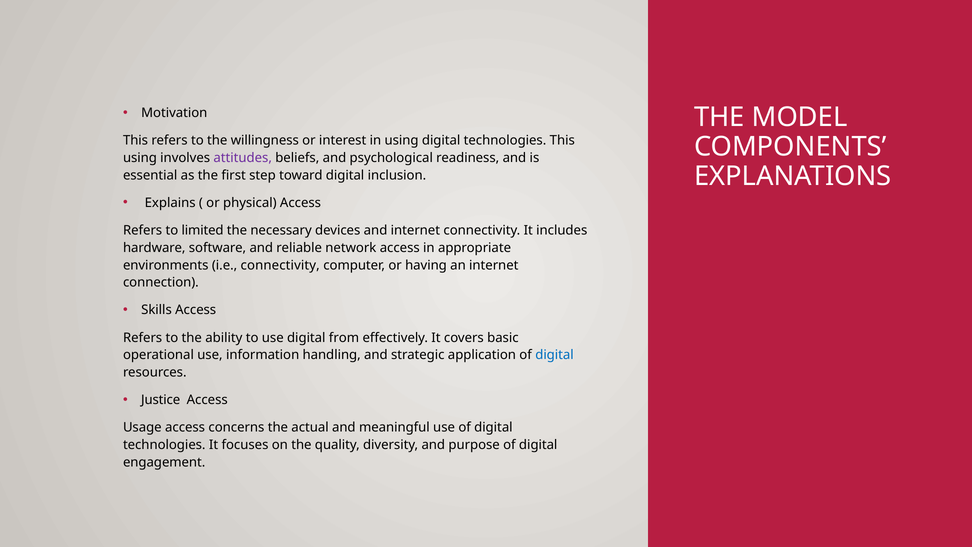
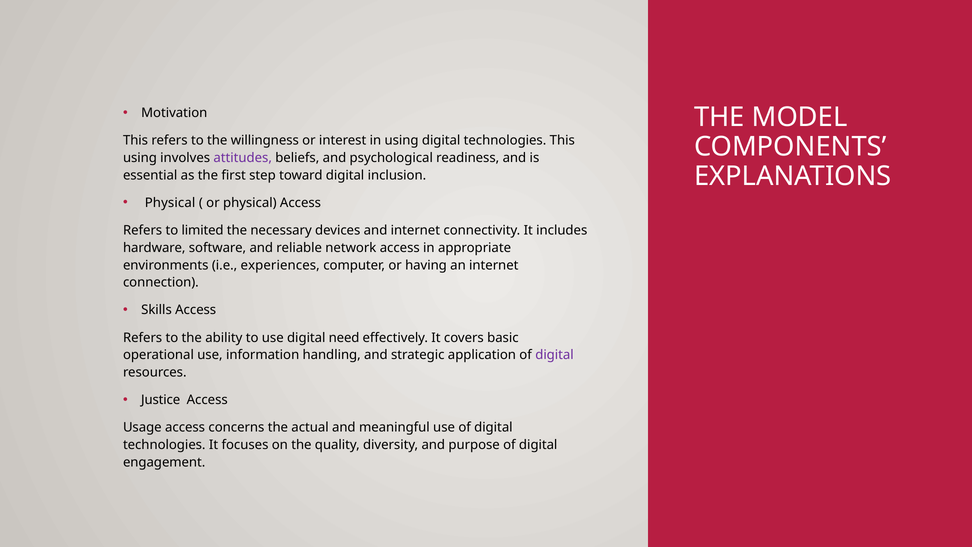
Explains: Explains -> Physical (170, 203)
i.e connectivity: connectivity -> experiences (280, 265)
from: from -> need (344, 338)
digital colour: blue -> purple (554, 355)
